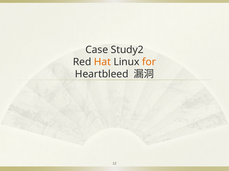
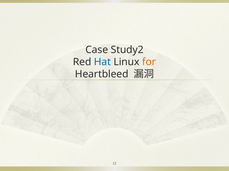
Hat colour: orange -> blue (102, 62)
